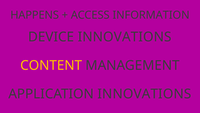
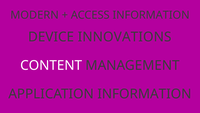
HAPPENS: HAPPENS -> MODERN (35, 15)
CONTENT colour: yellow -> white (51, 65)
APPLICATION INNOVATIONS: INNOVATIONS -> INFORMATION (144, 94)
